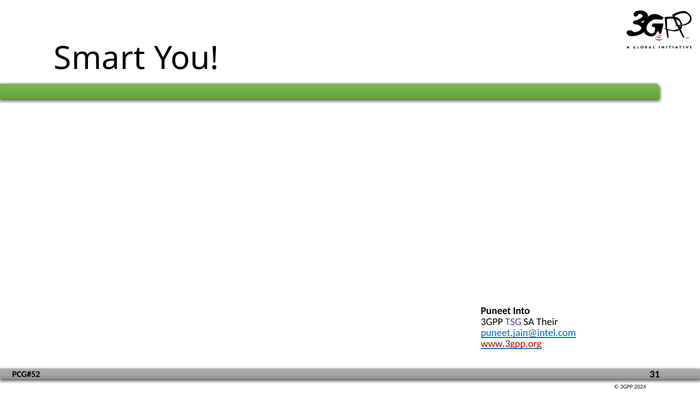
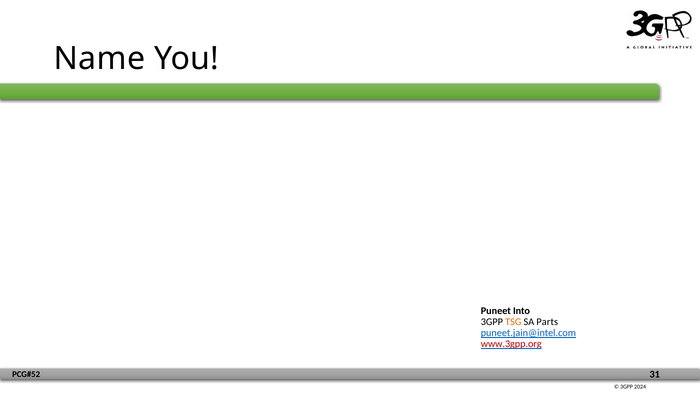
Smart: Smart -> Name (99, 59)
TSG colour: purple -> orange (513, 322)
Their: Their -> Parts (547, 322)
